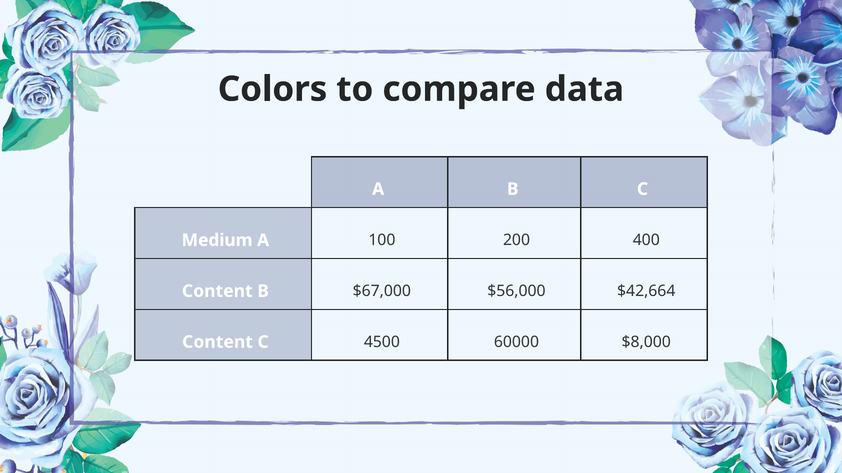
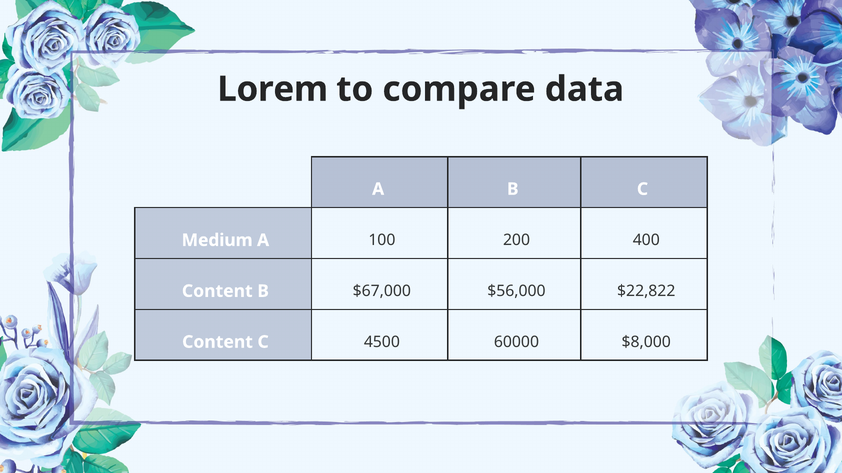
Colors: Colors -> Lorem (273, 89)
$42,664: $42,664 -> $22,822 (646, 291)
